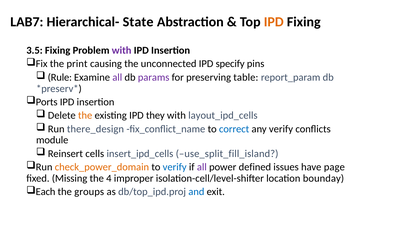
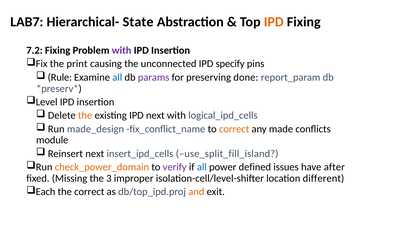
3.5: 3.5 -> 7.2 (34, 51)
all colour: purple -> blue (117, 78)
table: table -> done (246, 78)
Ports: Ports -> Level (47, 102)
IPD they: they -> next (155, 116)
layout_ipd_cells: layout_ipd_cells -> logical_ipd_cells (223, 116)
there_design: there_design -> made_design (95, 129)
correct colour: blue -> orange (234, 129)
any verify: verify -> made (281, 129)
Reinsert cells: cells -> next (95, 154)
verify colour: blue -> purple (175, 168)
all colour: purple -> blue (202, 168)
page: page -> after (334, 168)
4: 4 -> 3 (109, 179)
bounday: bounday -> different (323, 179)
the groups: groups -> correct (89, 192)
and colour: blue -> orange (196, 192)
